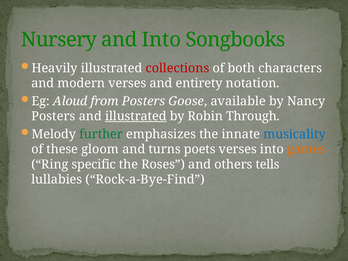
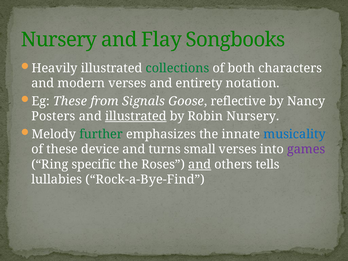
and Into: Into -> Flay (161, 40)
collections colour: red -> green (177, 68)
Eg Aloud: Aloud -> These (70, 101)
from Posters: Posters -> Signals (144, 101)
available: available -> reflective (238, 101)
Robin Through: Through -> Nursery (253, 116)
gloom: gloom -> device (100, 149)
poets: poets -> small (200, 149)
games colour: orange -> purple (306, 149)
and underline: none -> present (200, 164)
